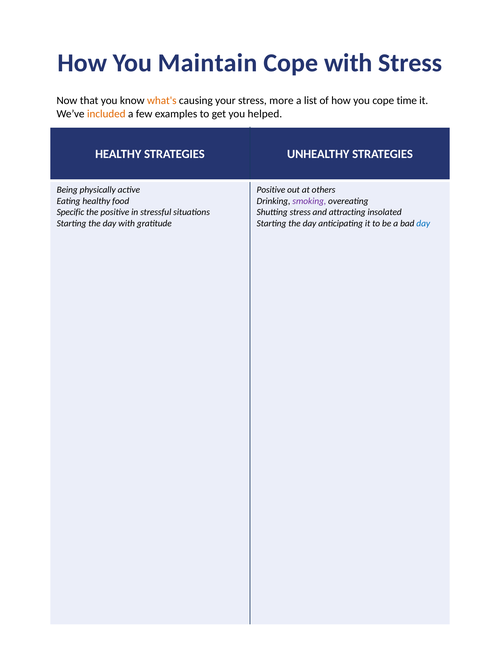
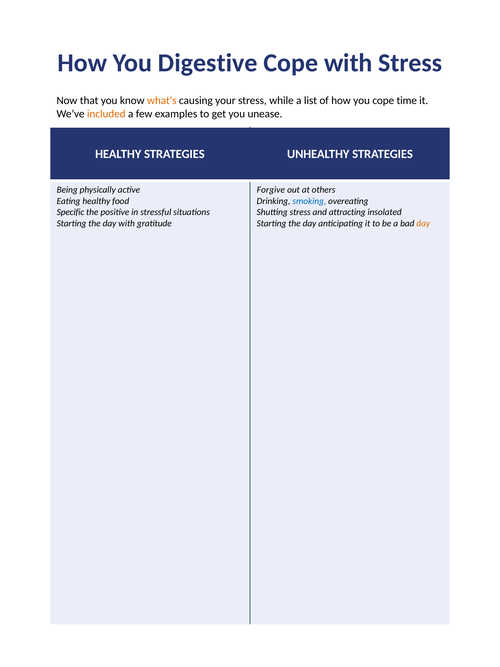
Maintain: Maintain -> Digestive (208, 63)
more: more -> while (281, 100)
helped: helped -> unease (265, 114)
Positive: Positive -> Forgive (271, 190)
smoking colour: purple -> blue (309, 201)
day colour: blue -> orange (423, 223)
